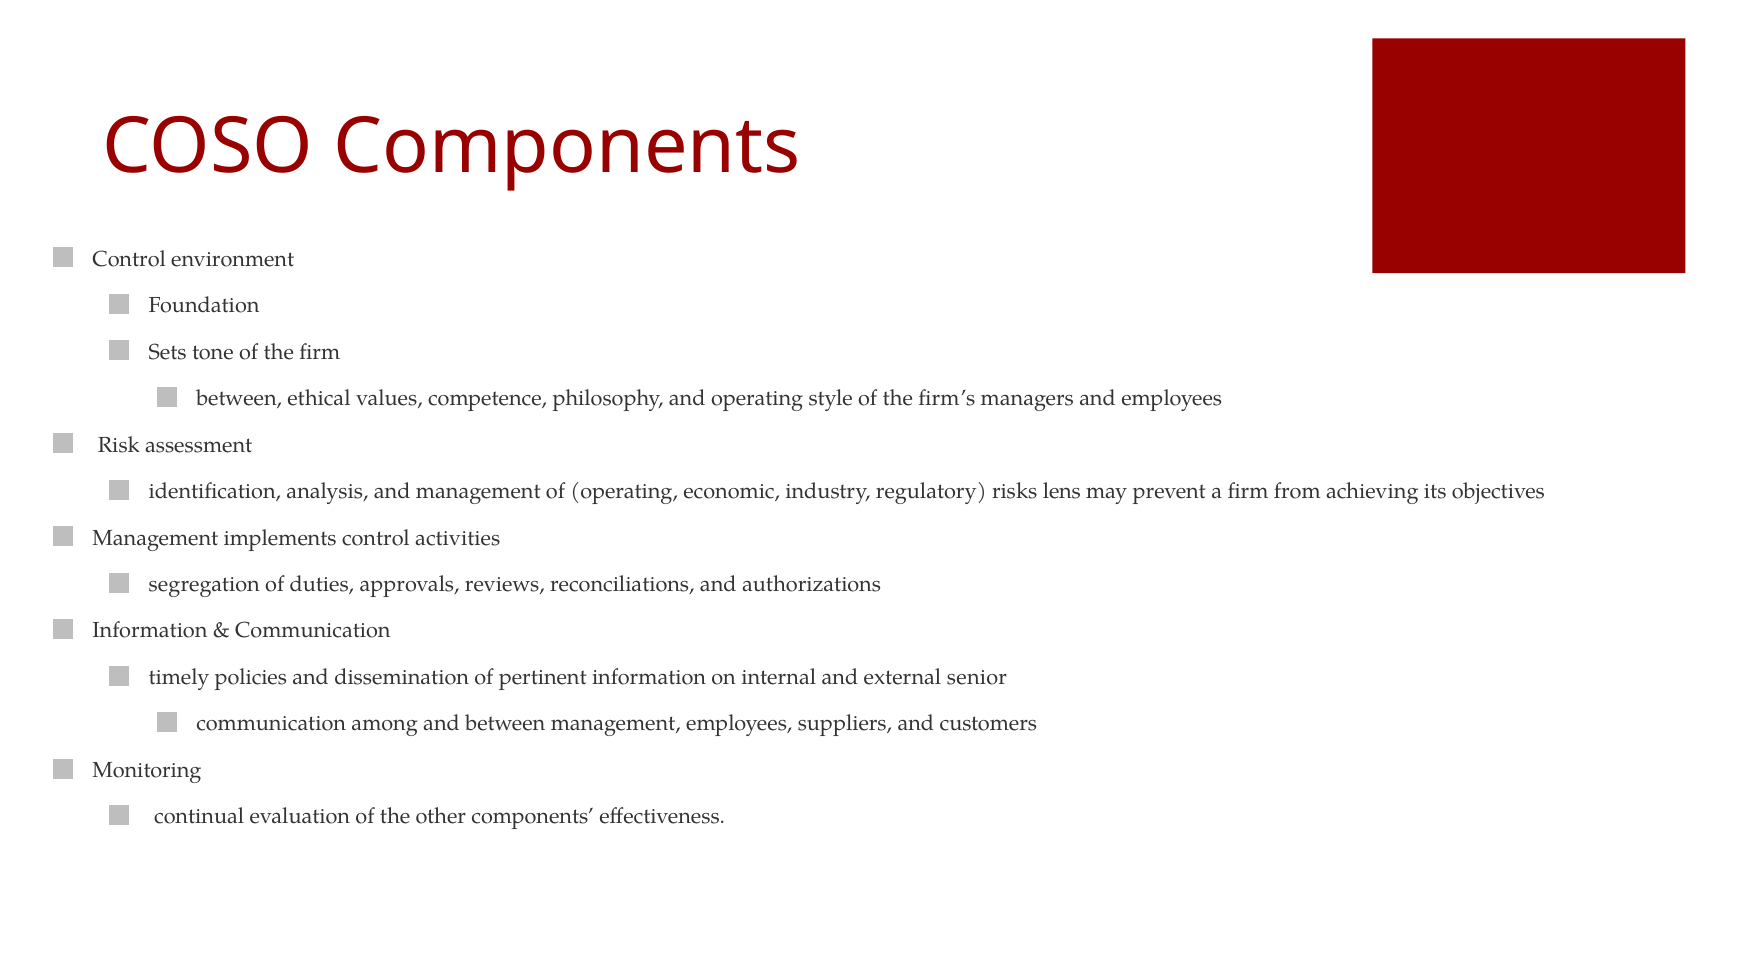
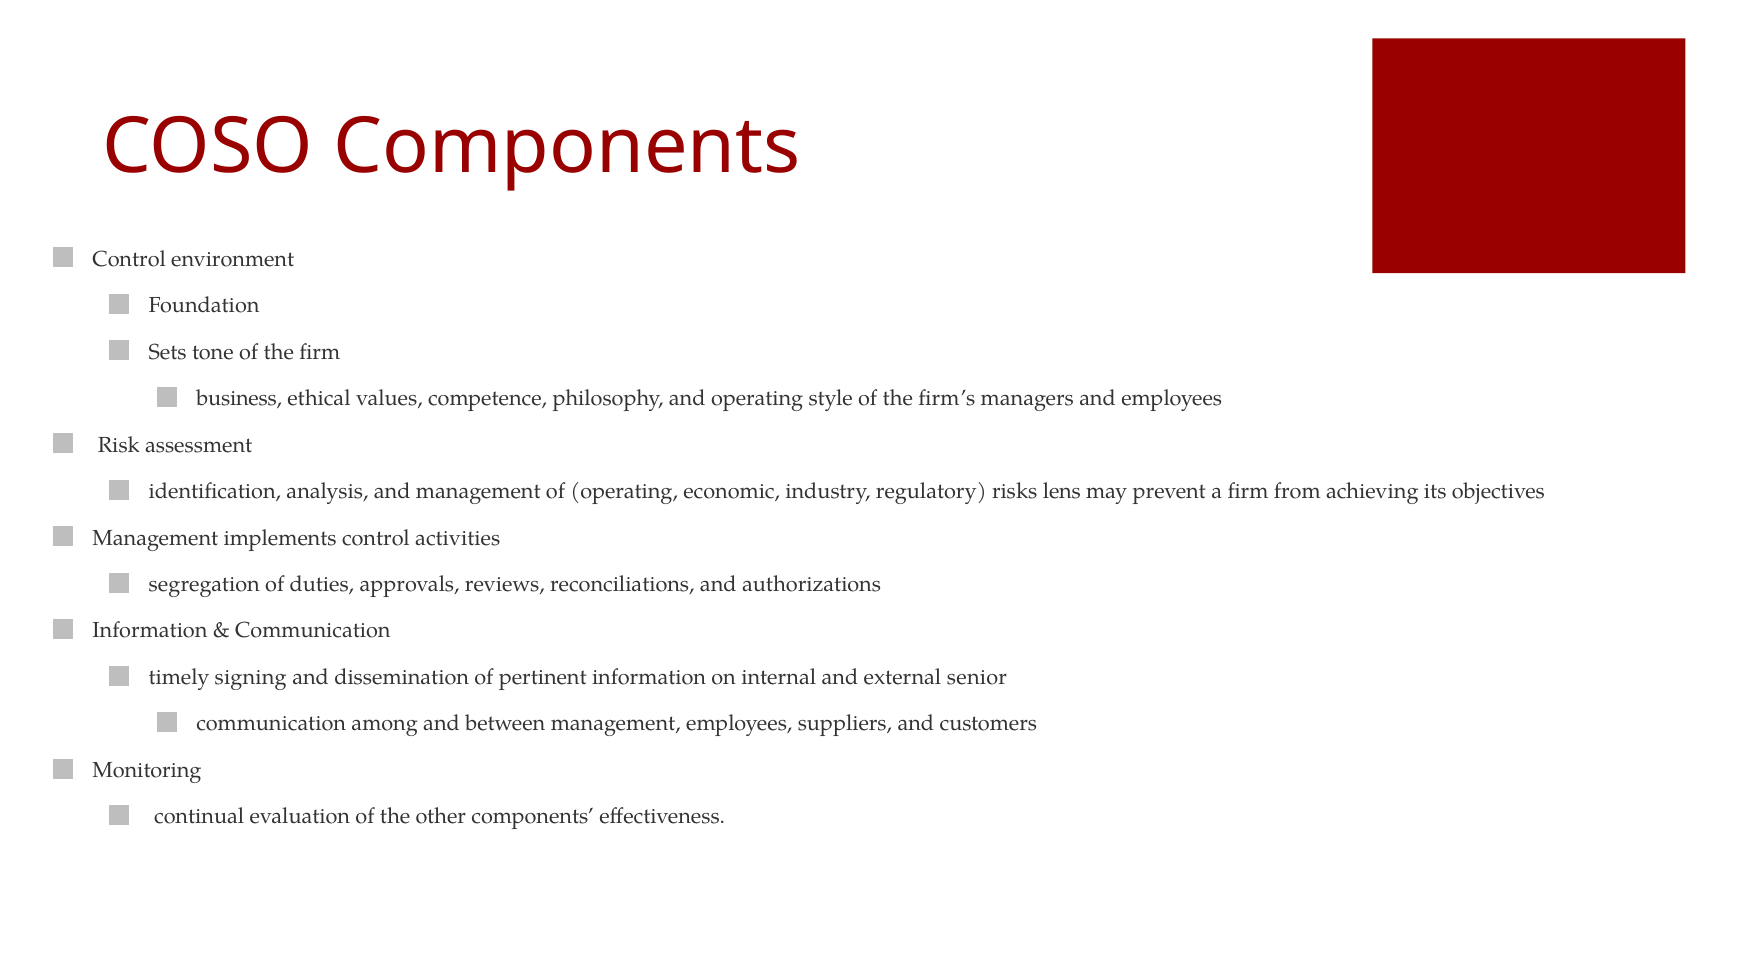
between: between -> business (239, 398)
policies: policies -> signing (251, 677)
